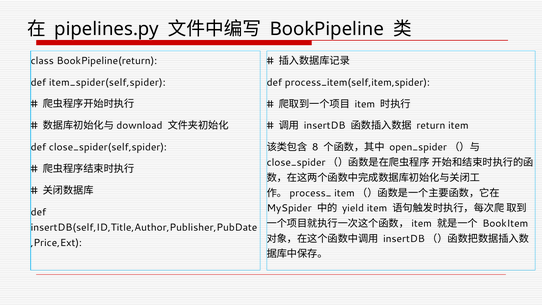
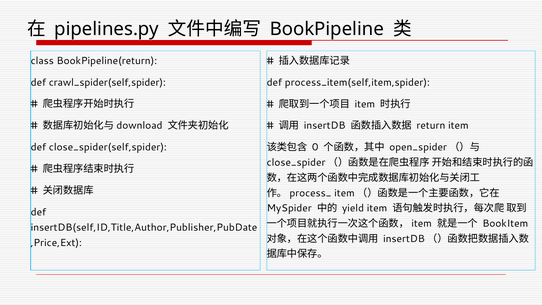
item_spider(self,spider: item_spider(self,spider -> crawl_spider(self,spider (107, 82)
8: 8 -> 0 (315, 147)
